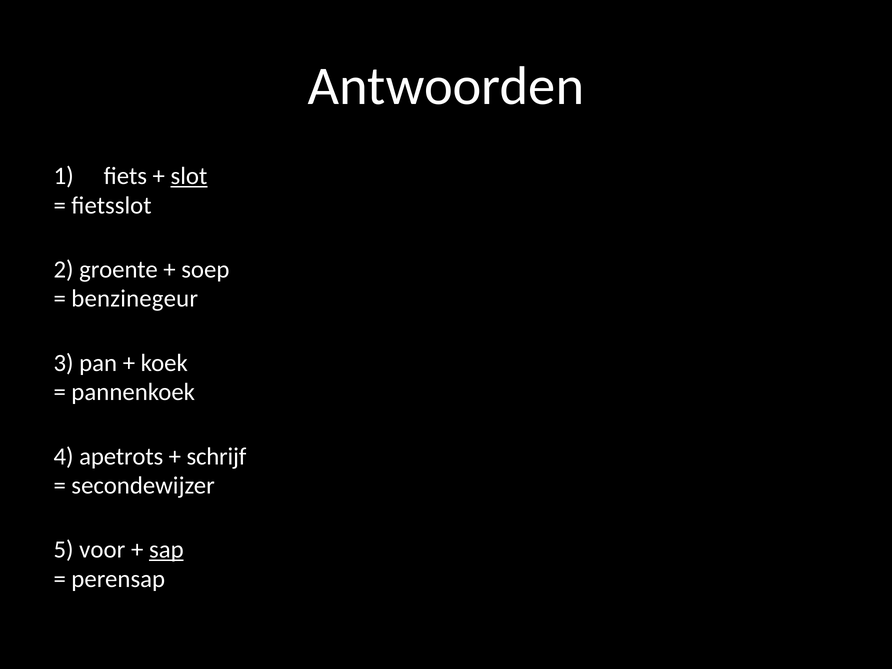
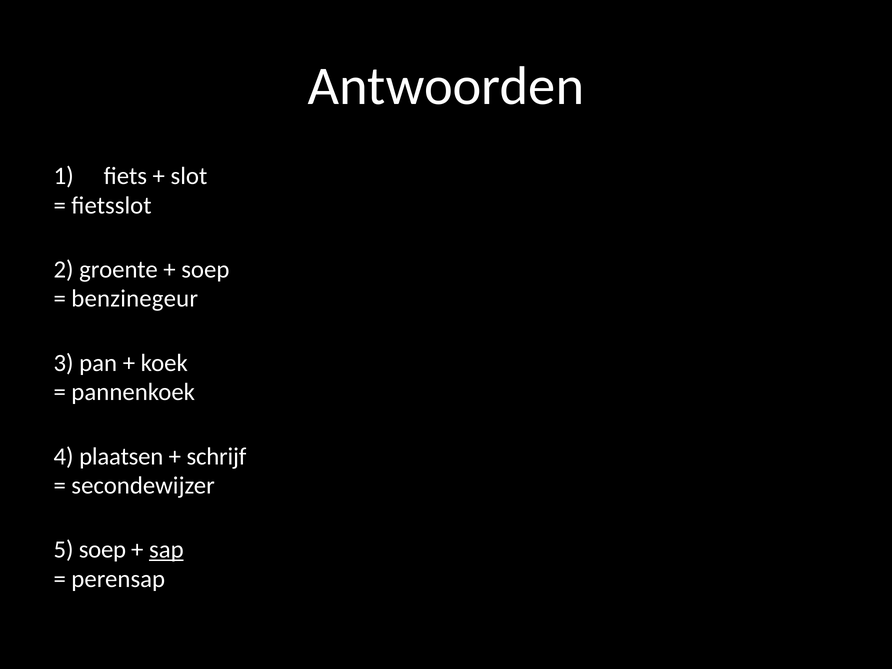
slot underline: present -> none (189, 176)
apetrots: apetrots -> plaatsen (121, 456)
5 voor: voor -> soep (102, 550)
